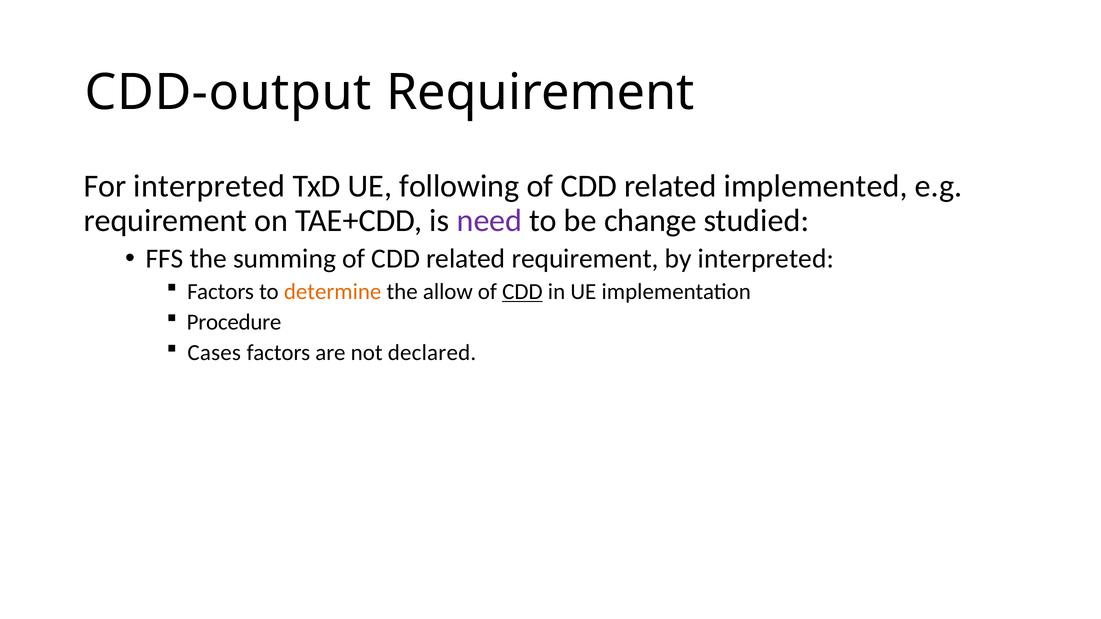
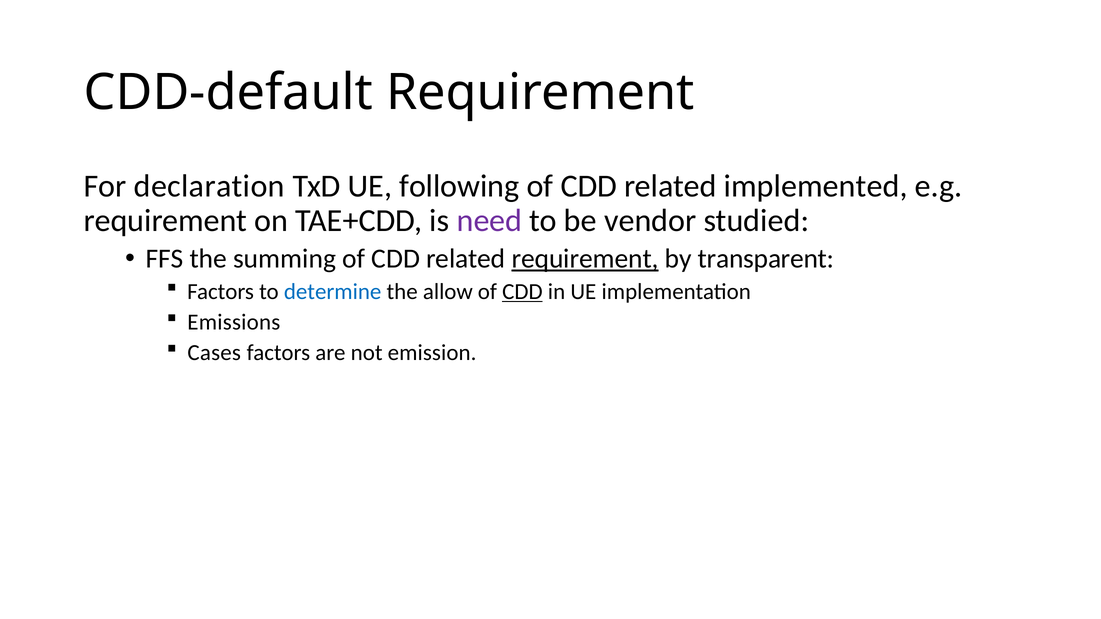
CDD-output: CDD-output -> CDD-default (228, 93)
For interpreted: interpreted -> declaration (209, 186)
change: change -> vendor (650, 221)
requirement underline: none -> present (585, 259)
by interpreted: interpreted -> transparent (766, 259)
determine colour: orange -> blue (333, 292)
Procedure: Procedure -> Emissions (234, 322)
declared: declared -> emission (432, 353)
